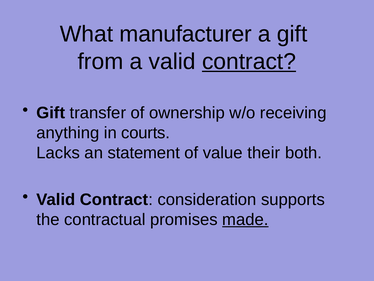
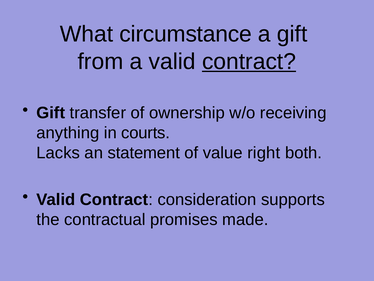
manufacturer: manufacturer -> circumstance (186, 34)
their: their -> right (264, 153)
made underline: present -> none (245, 219)
